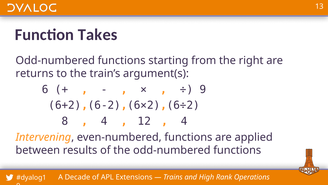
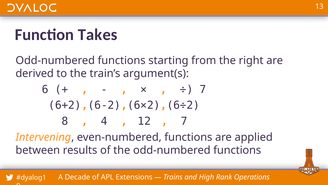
returns: returns -> derived (35, 73)
9: 9 -> 7 (203, 89)
4: 4 -> 7 (184, 121)
